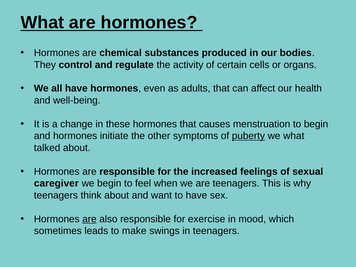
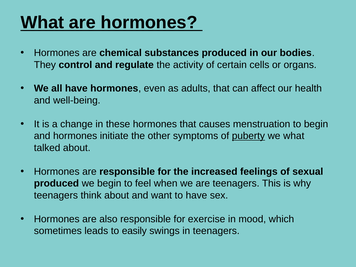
caregiver: caregiver -> produced (56, 183)
are underline: present -> none (89, 219)
make: make -> easily (134, 231)
